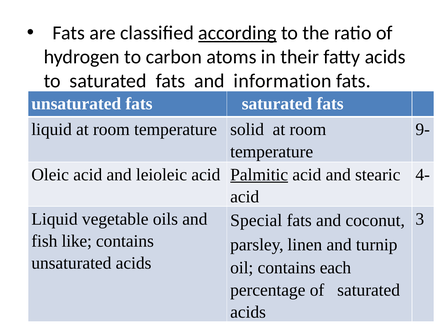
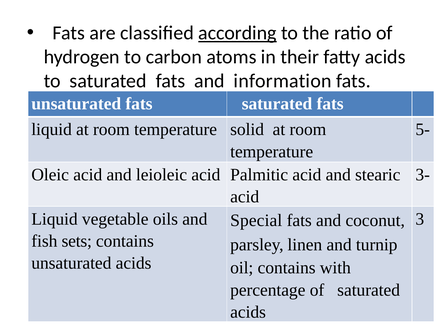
9-: 9- -> 5- (423, 129)
Palmitic underline: present -> none (259, 175)
4-: 4- -> 3- (423, 175)
like: like -> sets (77, 241)
each: each -> with (335, 268)
